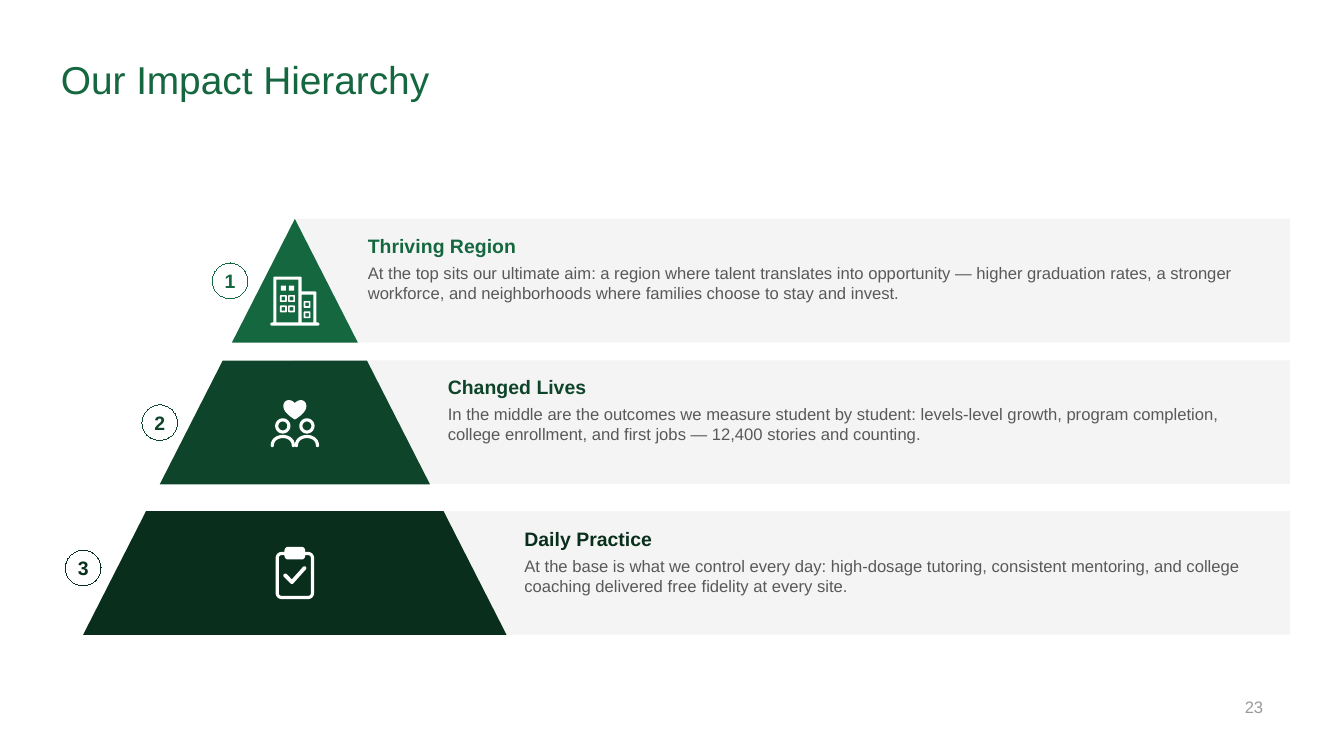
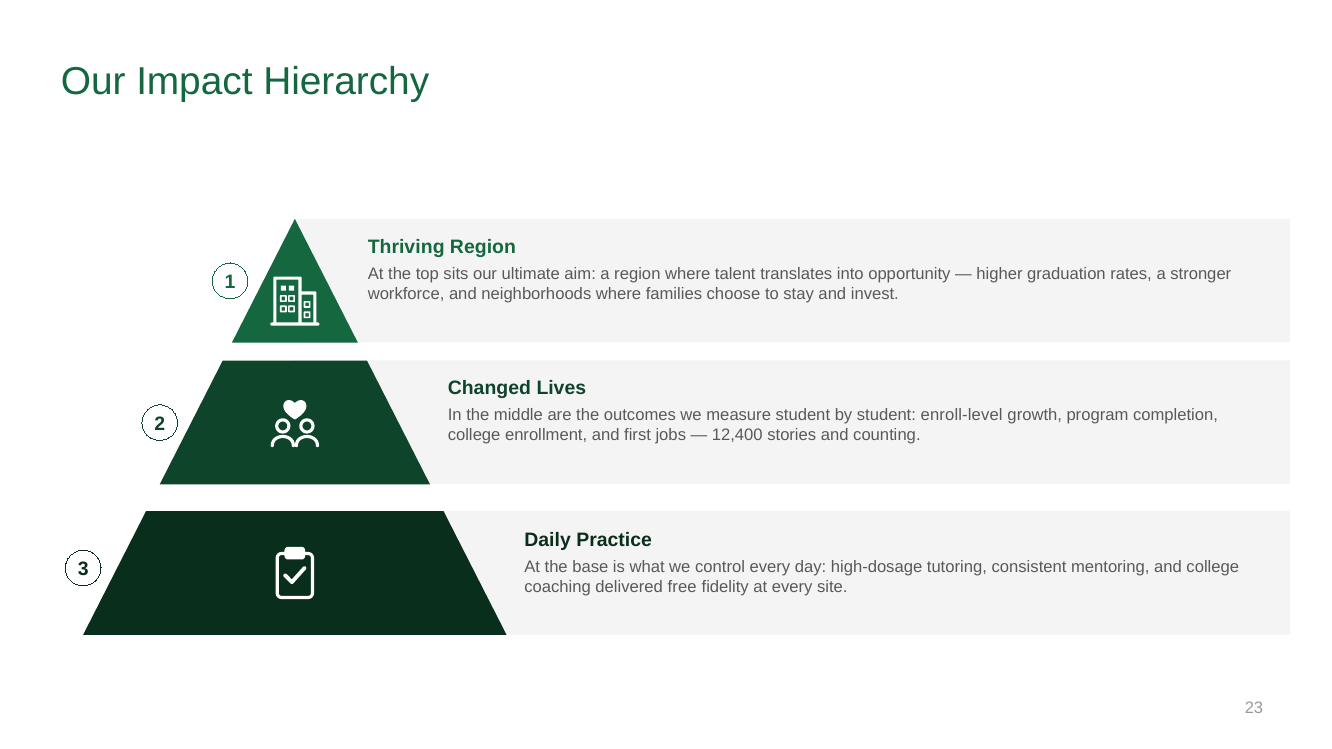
levels-level: levels-level -> enroll-level (962, 415)
